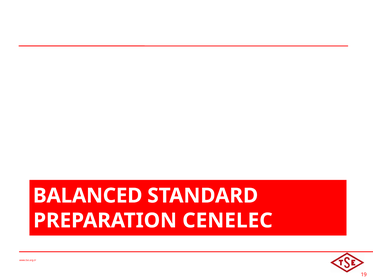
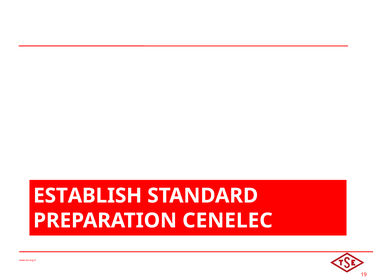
BALANCED: BALANCED -> ESTABLISH (88, 196)
